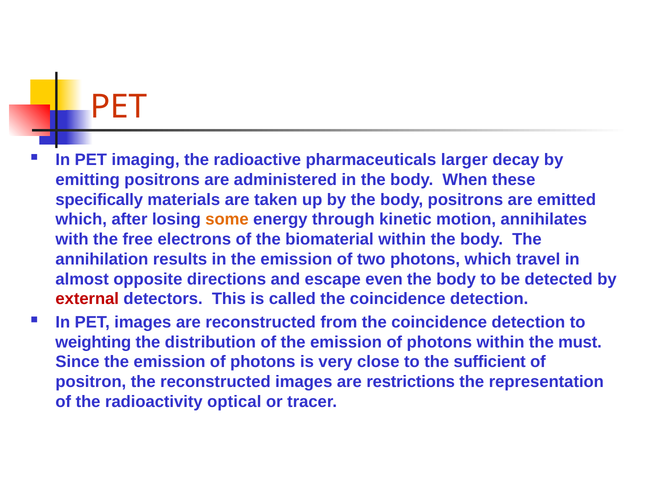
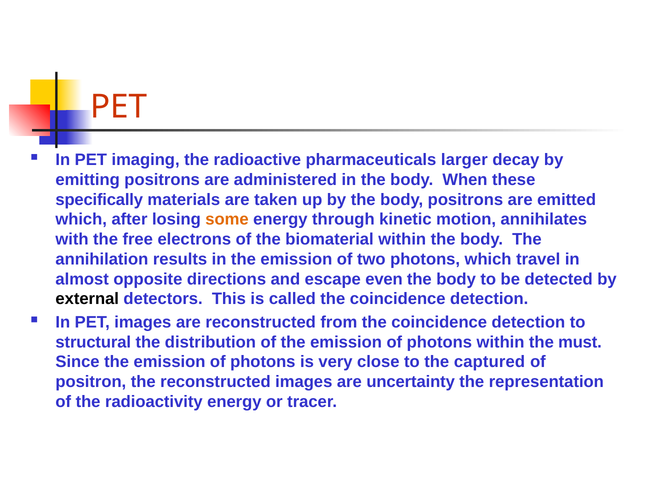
external colour: red -> black (87, 299)
weighting: weighting -> structural (93, 342)
sufficient: sufficient -> captured (490, 362)
restrictions: restrictions -> uncertainty (411, 382)
radioactivity optical: optical -> energy (234, 402)
